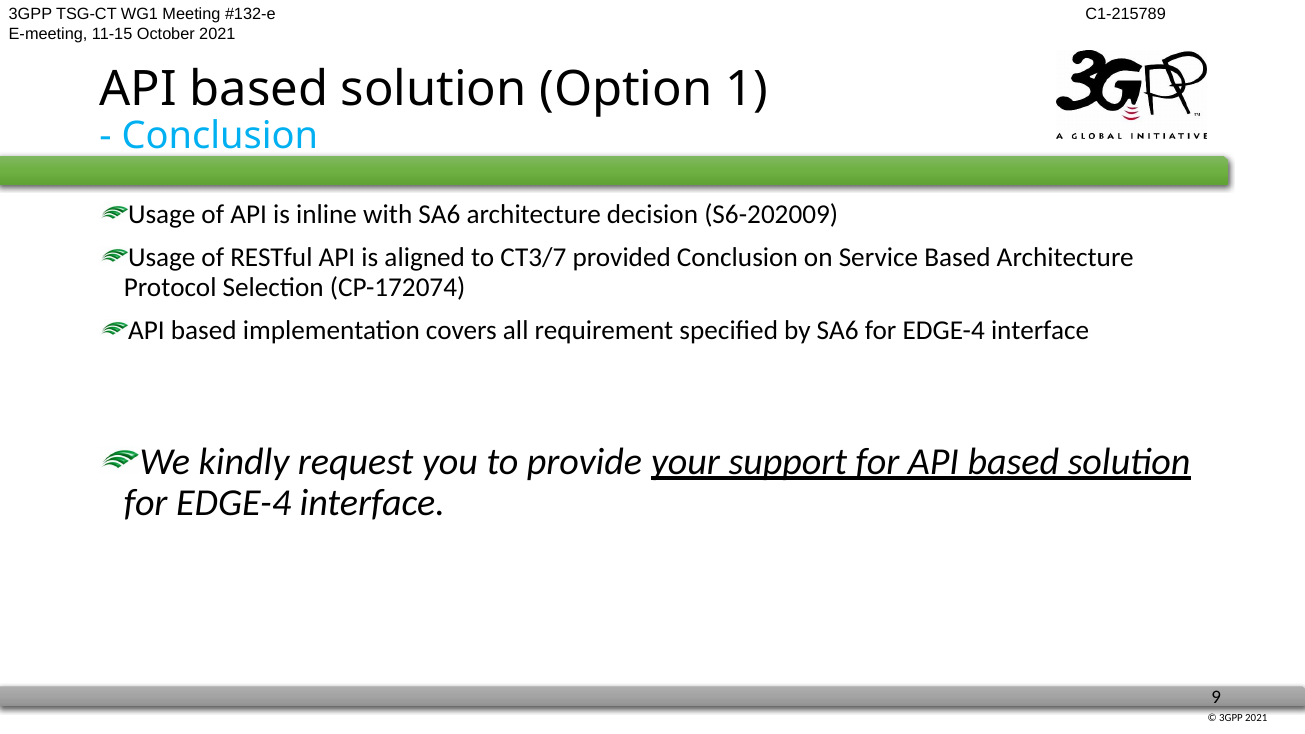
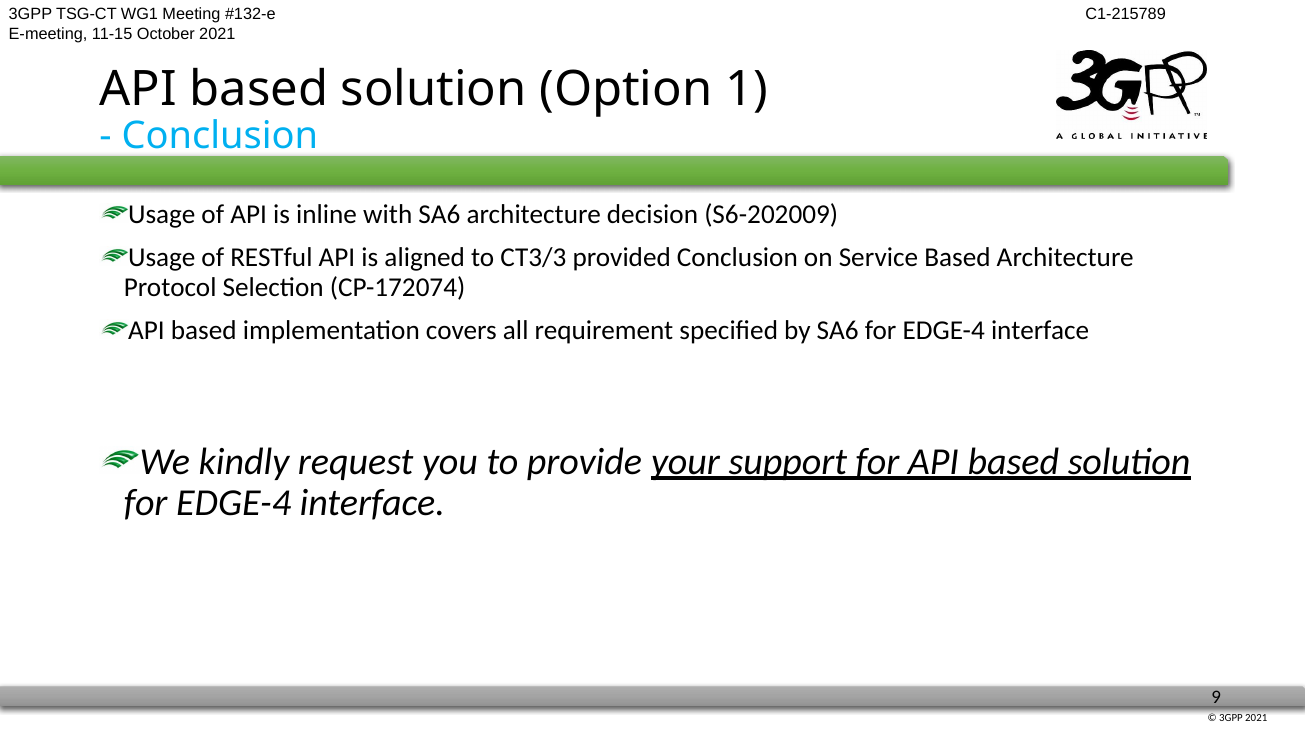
CT3/7: CT3/7 -> CT3/3 (533, 258)
